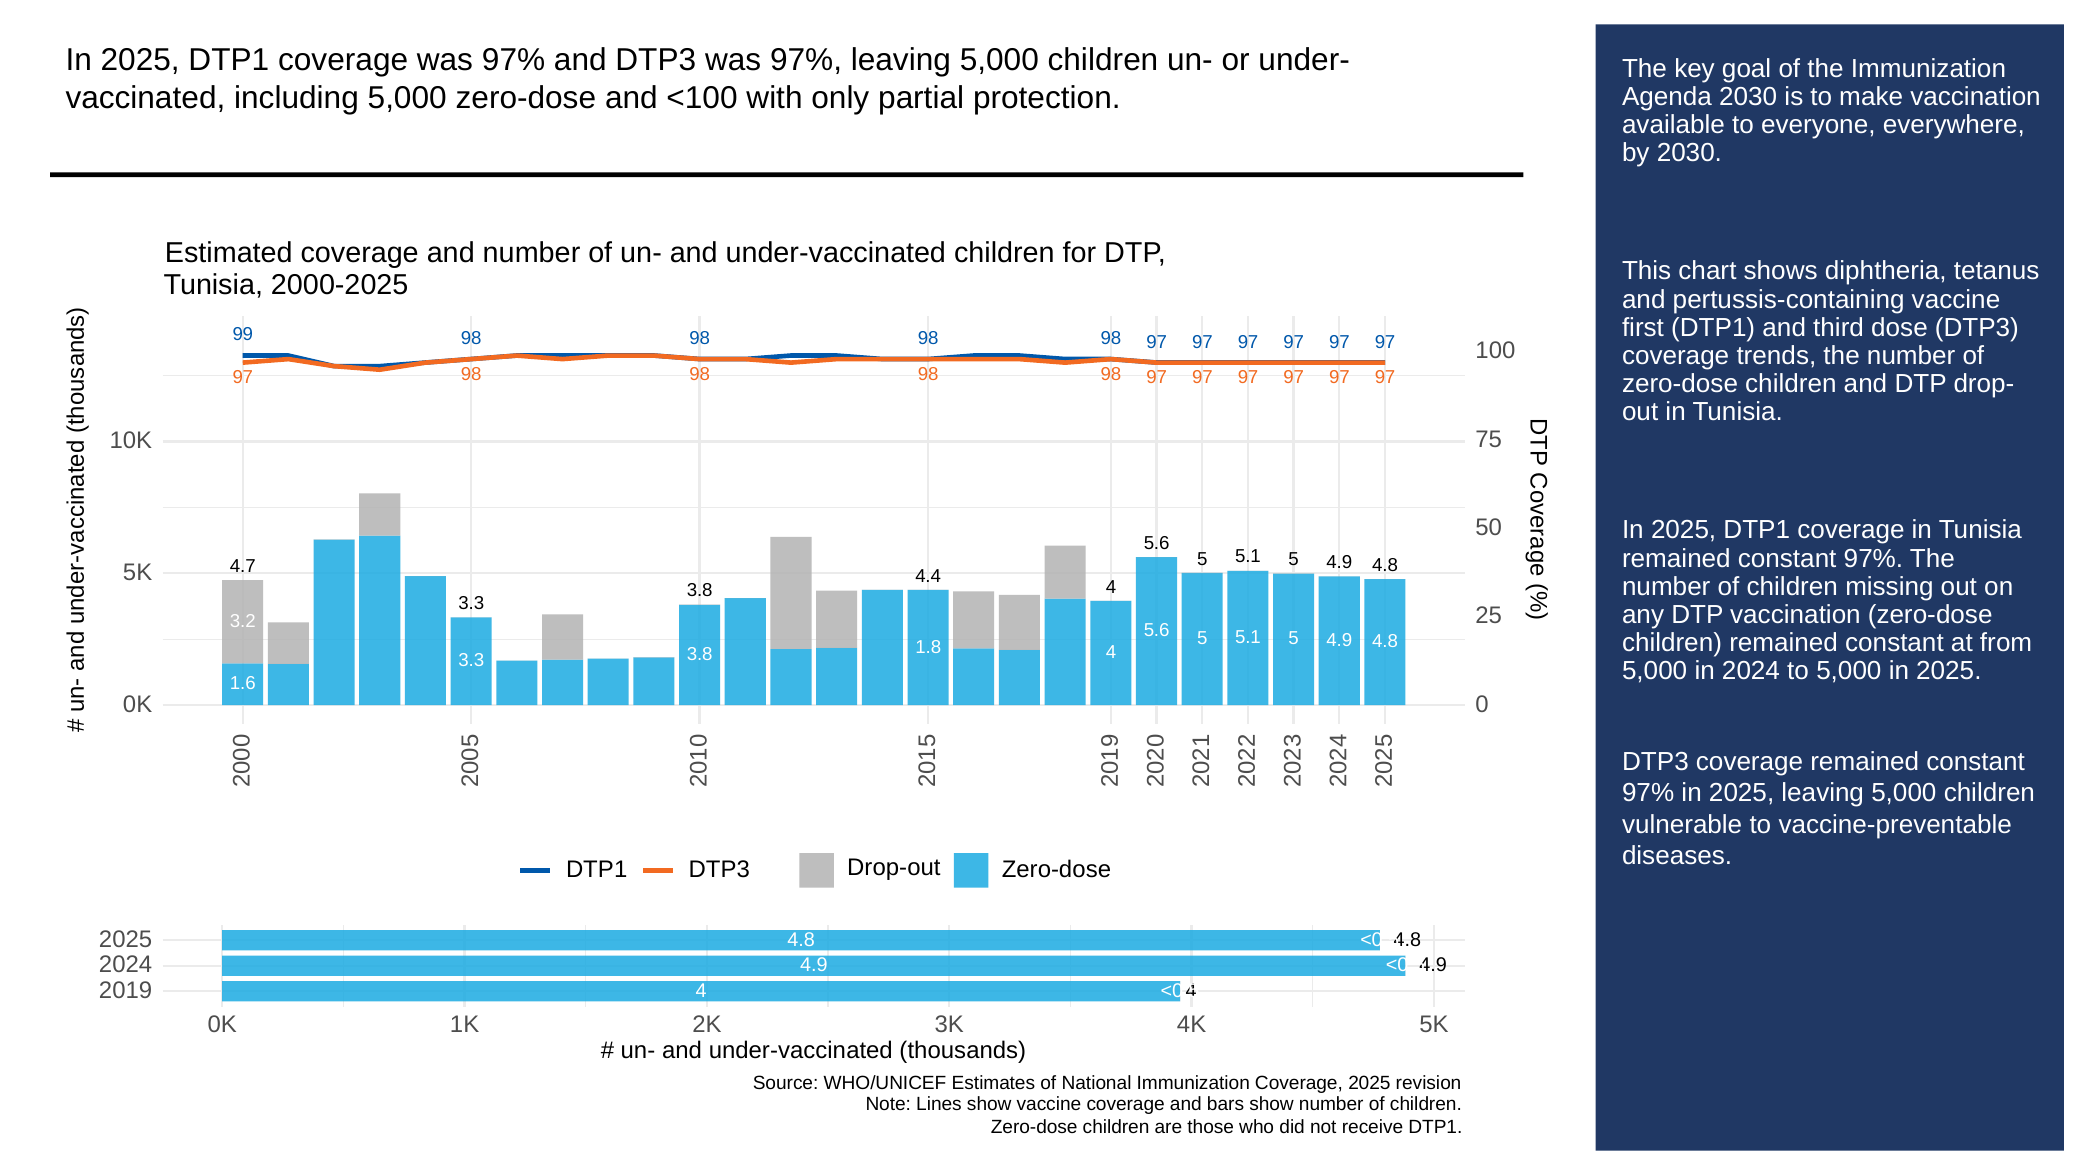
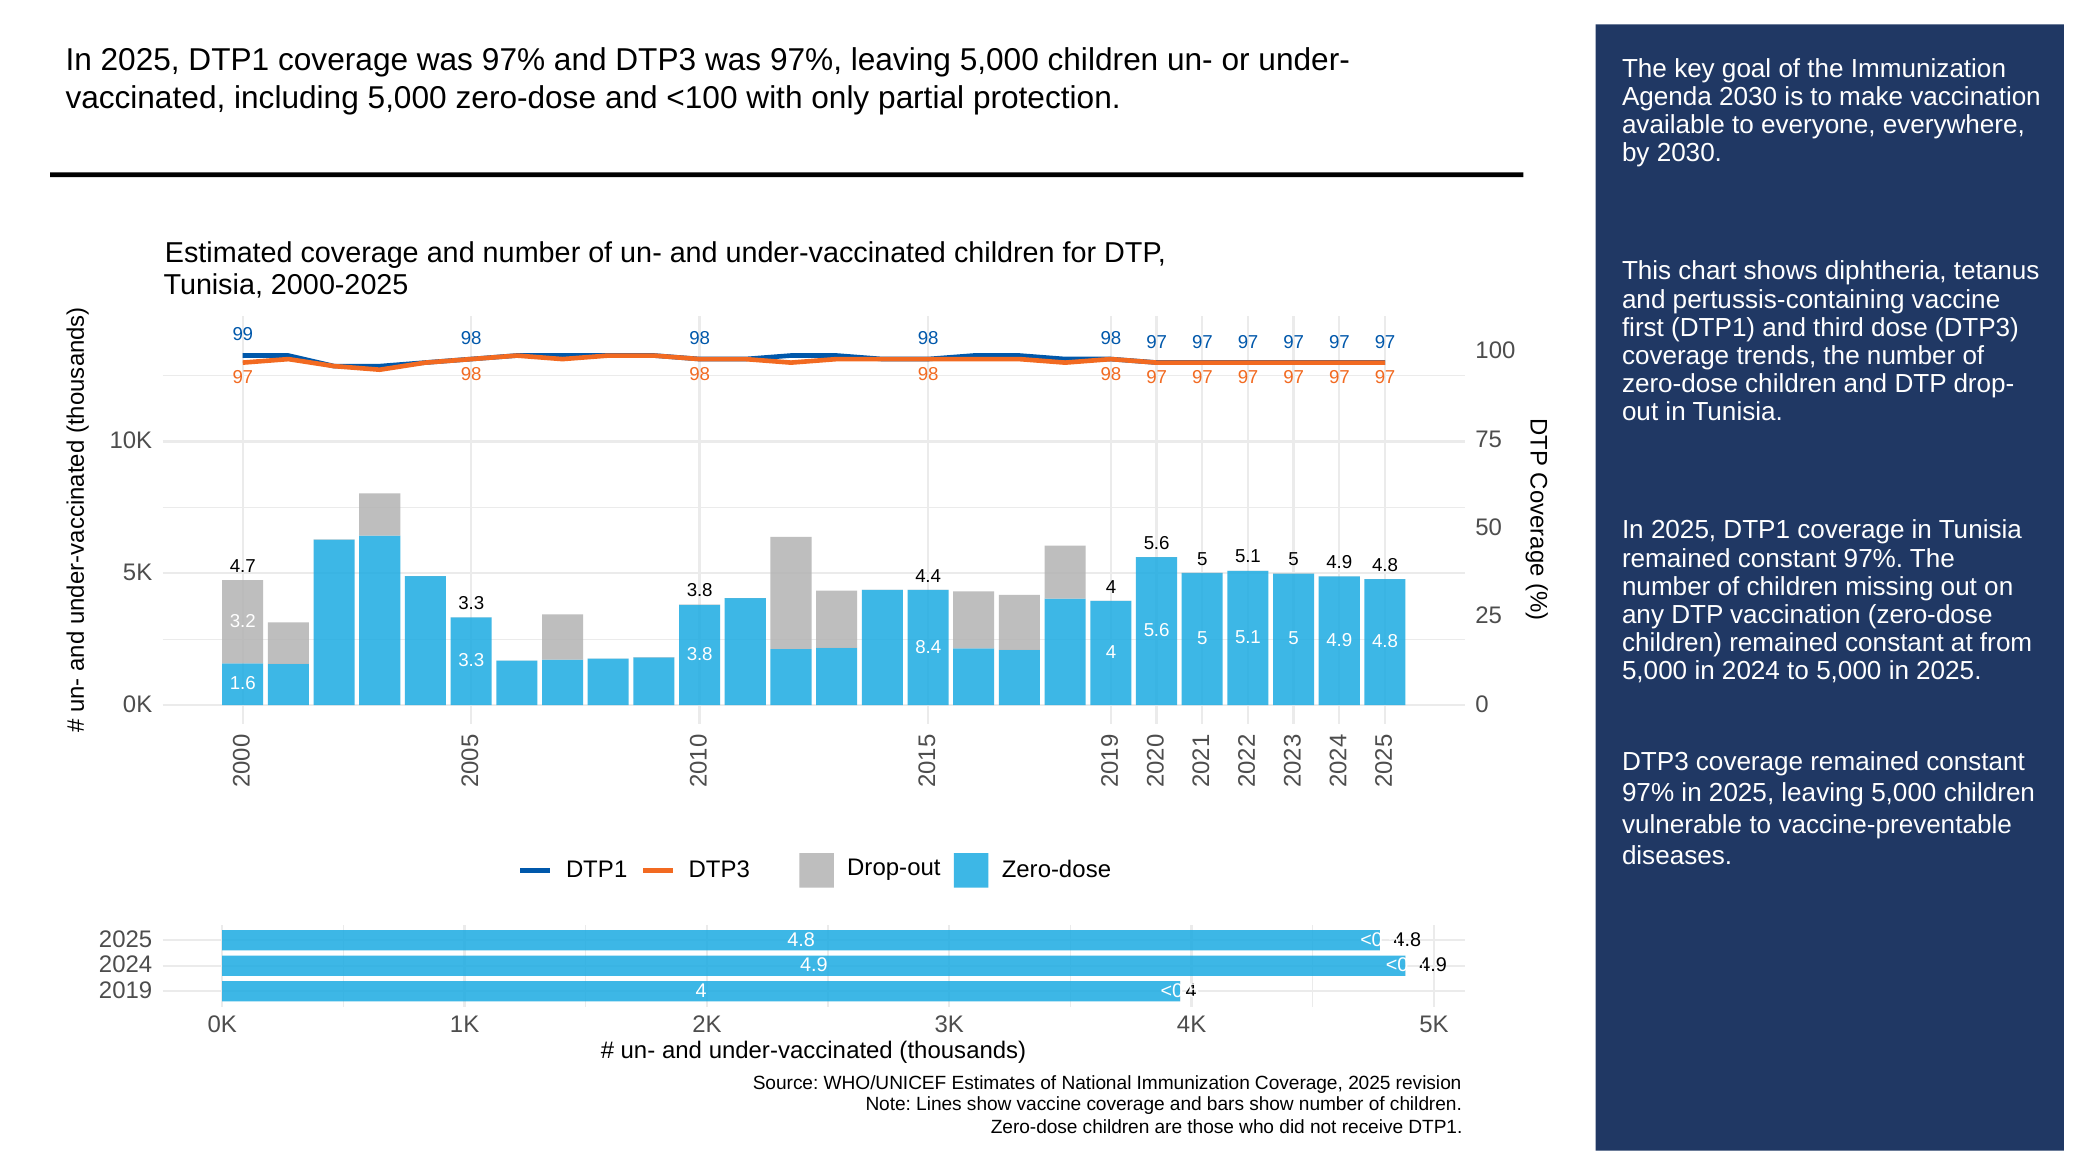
1.8: 1.8 -> 8.4 (928, 647)
